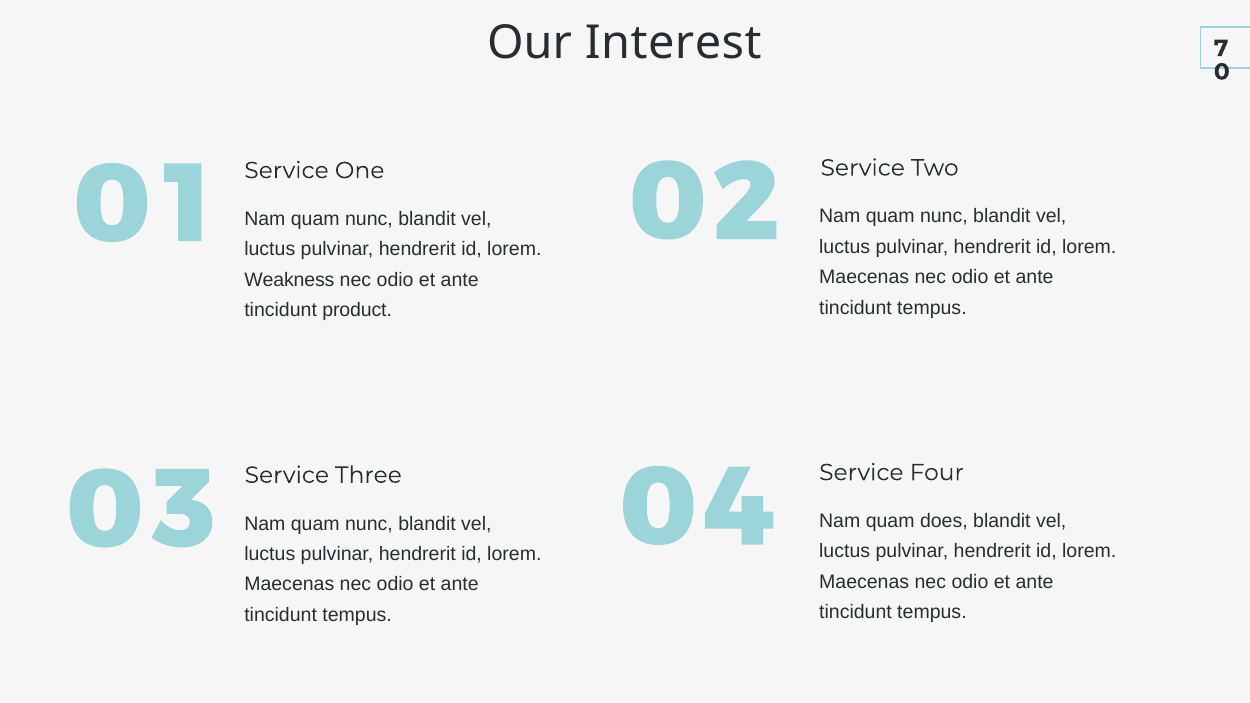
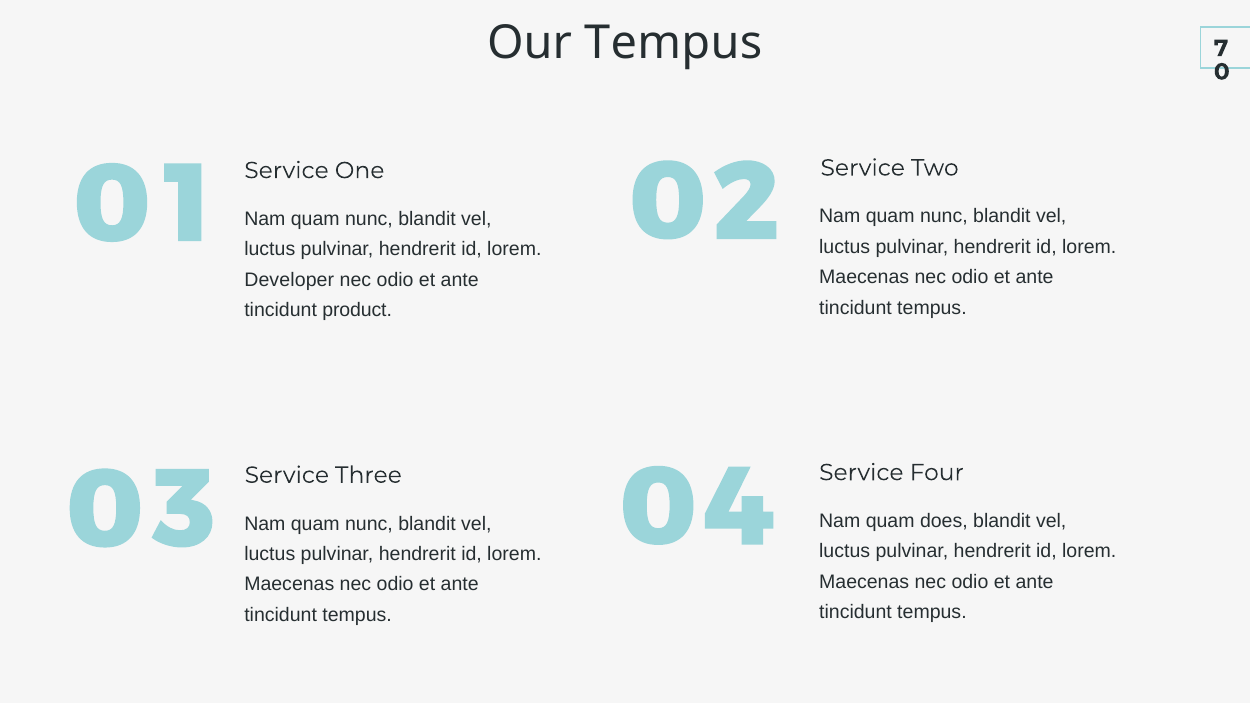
Our Interest: Interest -> Tempus (673, 43)
Weakness: Weakness -> Developer (289, 280)
